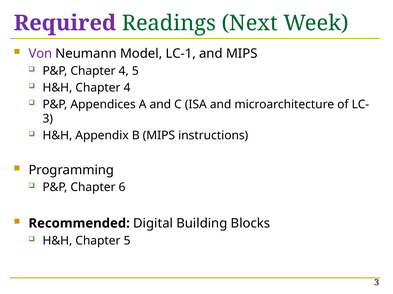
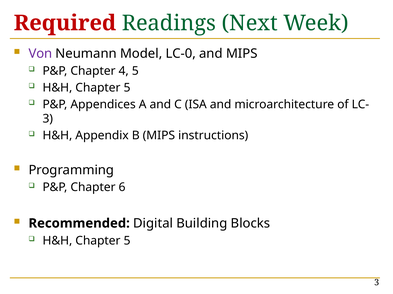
Required colour: purple -> red (65, 23)
LC-1: LC-1 -> LC-0 (181, 54)
4: 4 -> 5 (127, 88)
